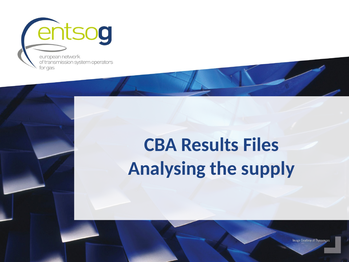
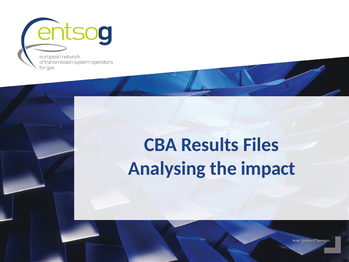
supply: supply -> impact (268, 168)
